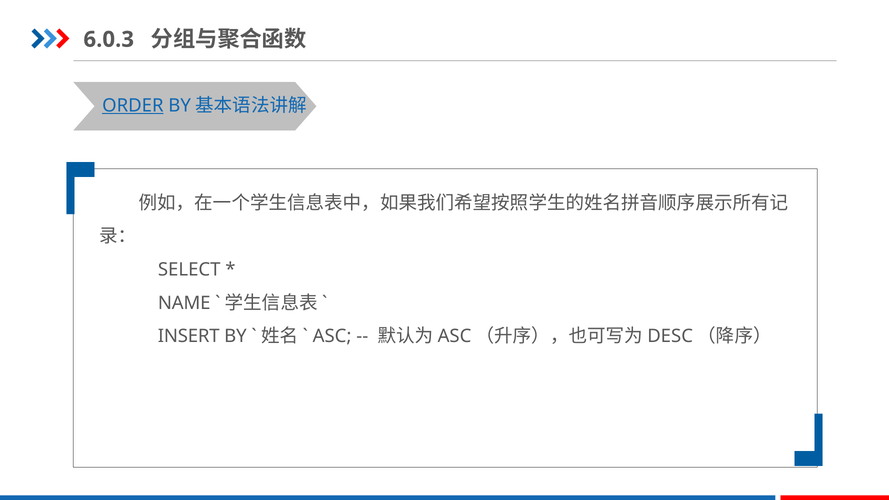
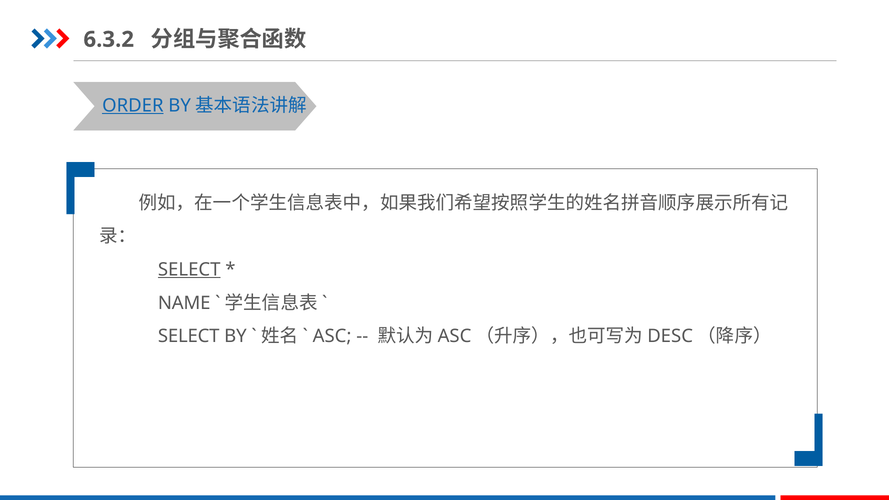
6.0.3: 6.0.3 -> 6.3.2 (109, 39)
SELECT underline: none -> present (189, 270)
INSERT: INSERT -> SELECT (189, 336)
